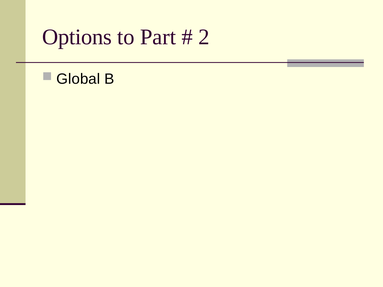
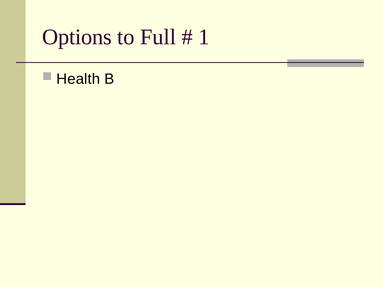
Part: Part -> Full (158, 37)
2: 2 -> 1 (204, 37)
Global: Global -> Health (78, 79)
